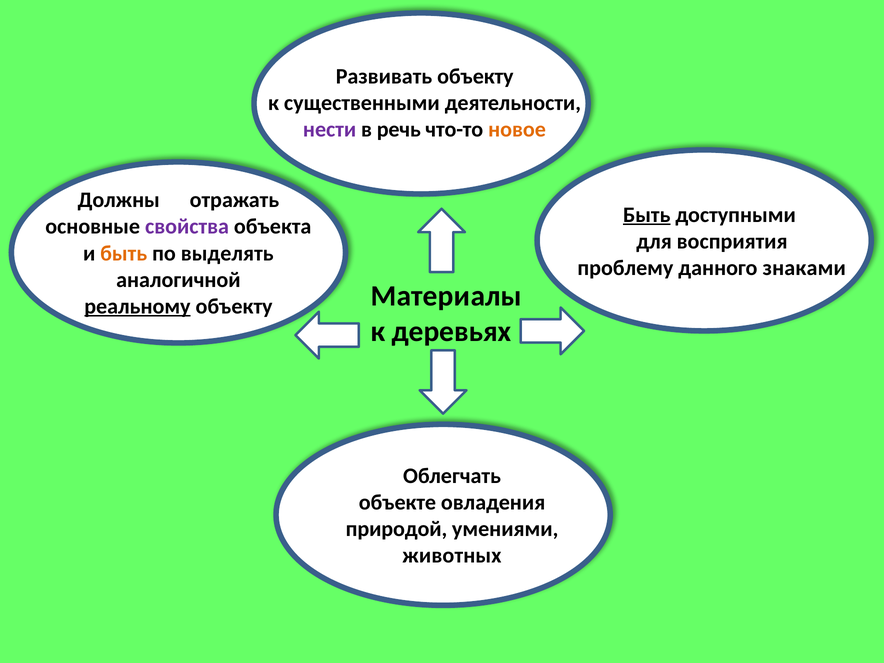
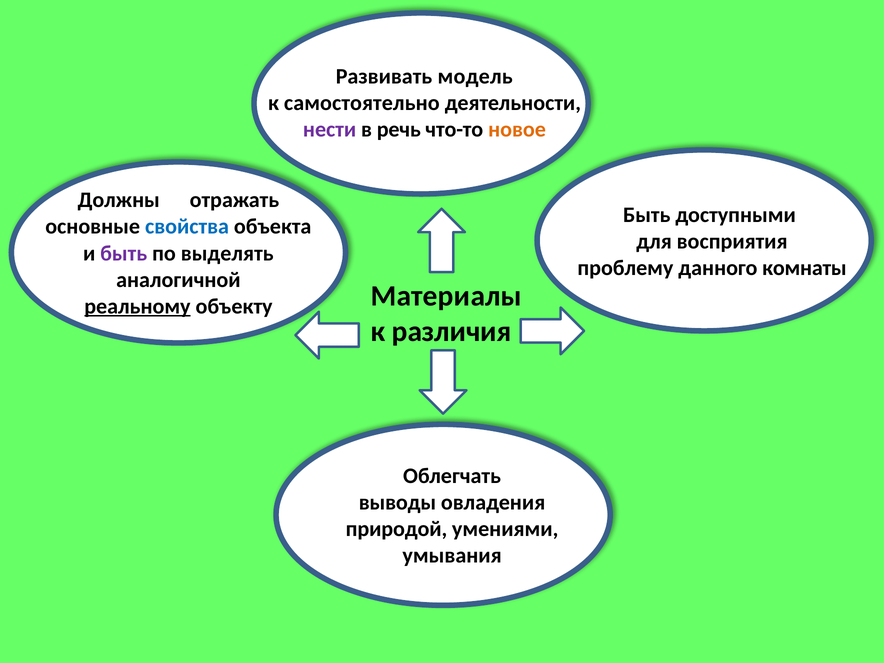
Развивать объекту: объекту -> модель (475, 76)
существенными: существенными -> самостоятельно (362, 103)
Быть underline: present -> none (647, 215)
свойства colour: purple -> blue (187, 227)
быть colour: orange -> purple (124, 253)
знаками: знаками -> комнаты (804, 268)
деревьях: деревьях -> различия (452, 331)
объекте: объекте -> выводы (397, 502)
животных: животных -> умывания (452, 555)
